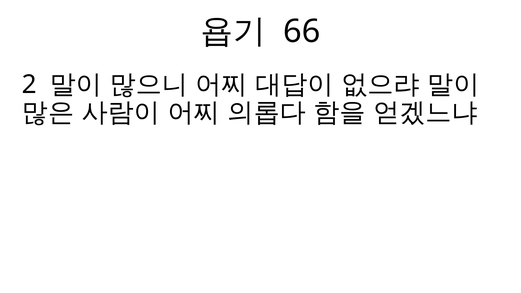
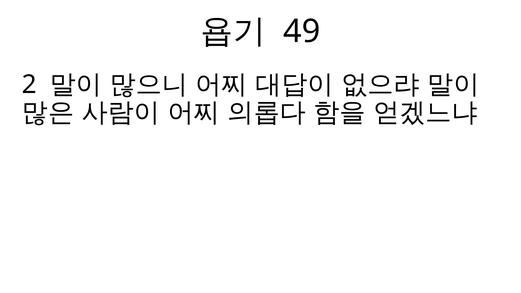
66: 66 -> 49 (302, 31)
